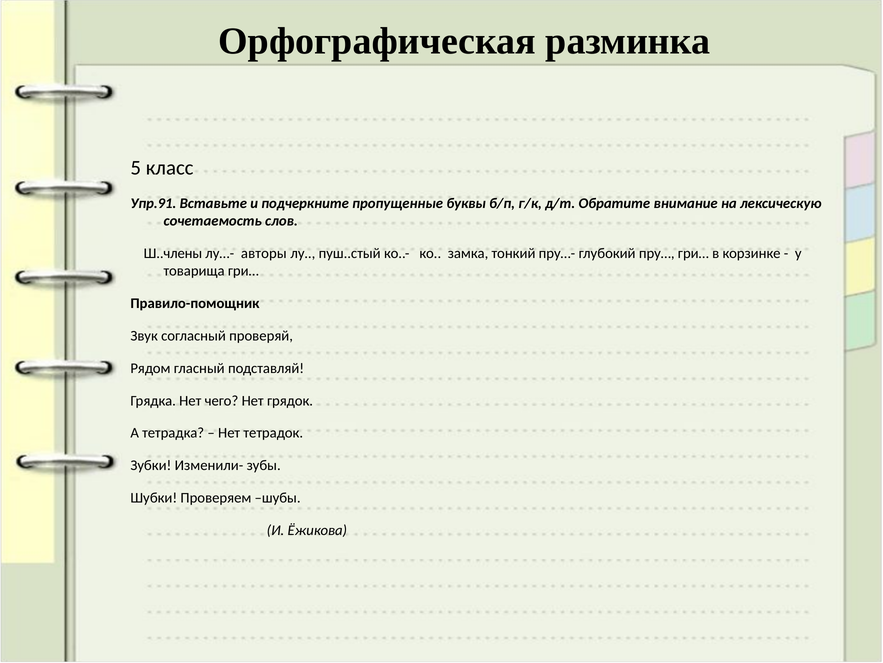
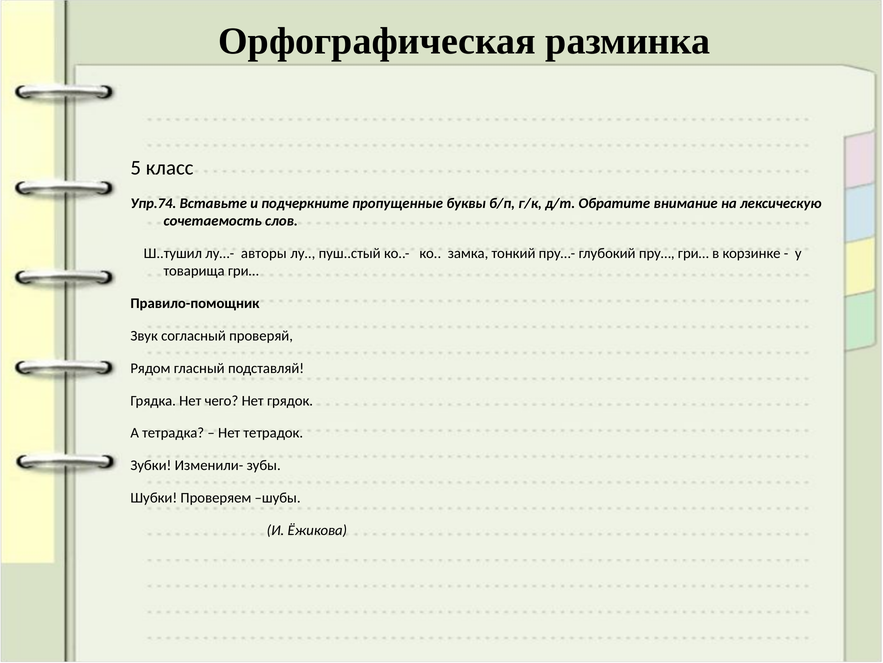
Упр.91: Упр.91 -> Упр.74 (153, 203)
Ш..члены: Ш..члены -> Ш..тушил (173, 253)
